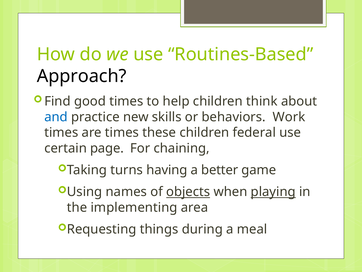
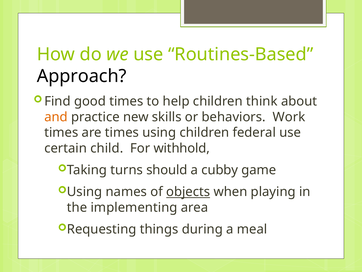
and colour: blue -> orange (56, 117)
times these: these -> using (159, 132)
page: page -> child (107, 148)
chaining: chaining -> withhold (182, 148)
having: having -> should (167, 170)
better: better -> cubby (220, 170)
playing underline: present -> none (273, 192)
